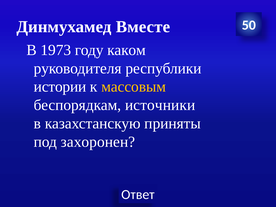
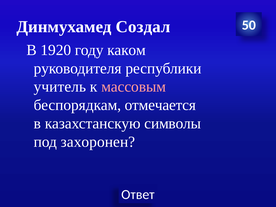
Вместе: Вместе -> Создал (143, 27)
1973: 1973 -> 1920 (56, 50)
истории: истории -> учитель (60, 87)
массовым colour: yellow -> pink (134, 87)
источники: источники -> отмечается (160, 105)
приняты: приняты -> символы (173, 124)
